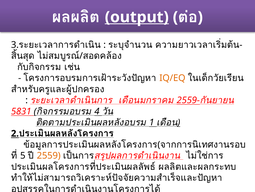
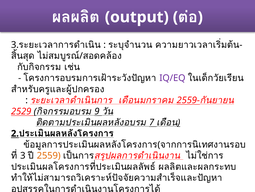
output underline: present -> none (137, 17)
IQ/EQ colour: orange -> purple (172, 78)
5831: 5831 -> 2529 (21, 111)
4: 4 -> 9 (97, 111)
1: 1 -> 7 (152, 122)
5: 5 -> 3 (23, 155)
